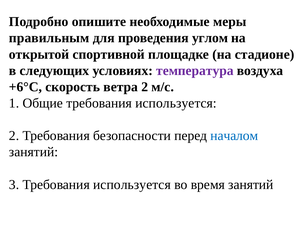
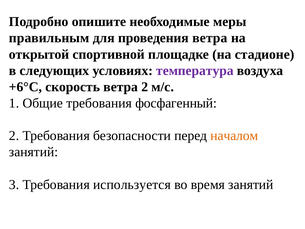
проведения углом: углом -> ветра (210, 38)
Общие требования используется: используется -> фосфагенный (176, 103)
началом colour: blue -> orange (234, 136)
